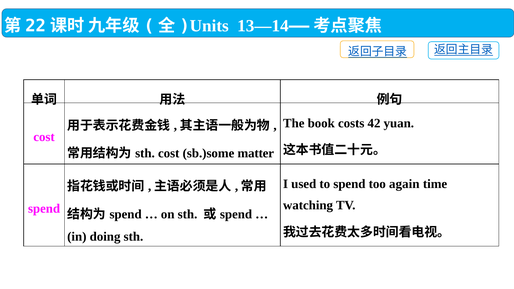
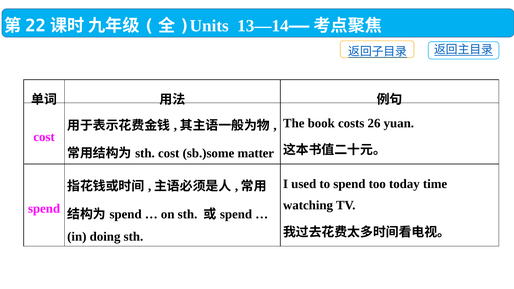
42: 42 -> 26 (374, 123)
again: again -> today (404, 184)
